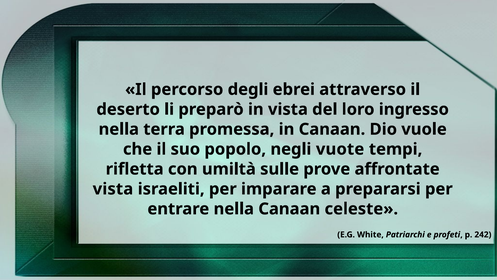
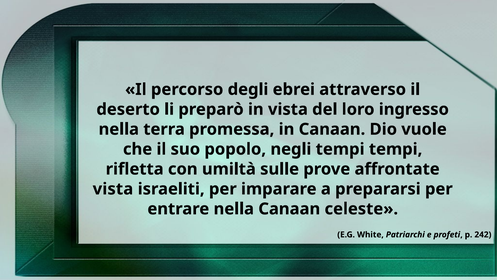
negli vuote: vuote -> tempi (340, 149)
